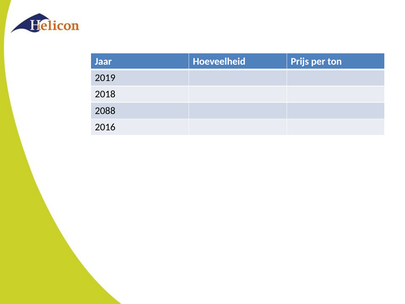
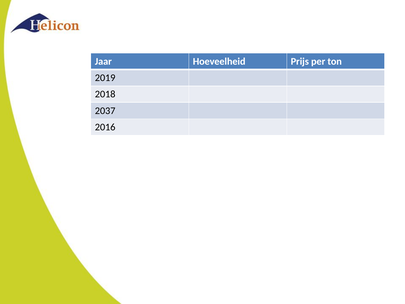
2088: 2088 -> 2037 (105, 111)
